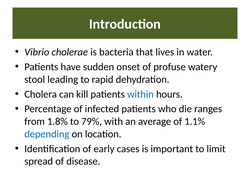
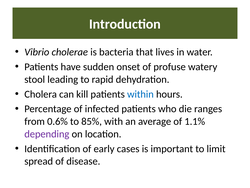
1.8%: 1.8% -> 0.6% (57, 121)
79%: 79% -> 85% (92, 121)
depending colour: blue -> purple (47, 134)
